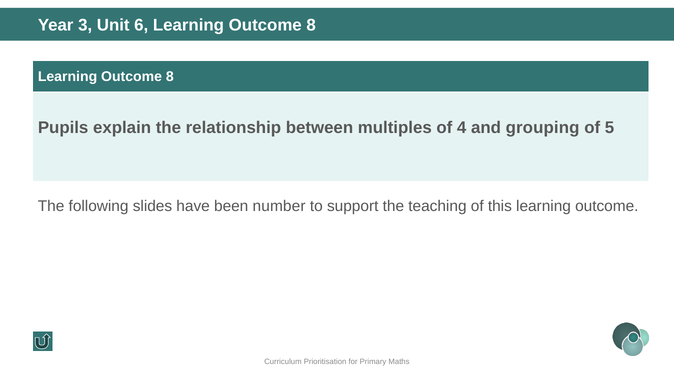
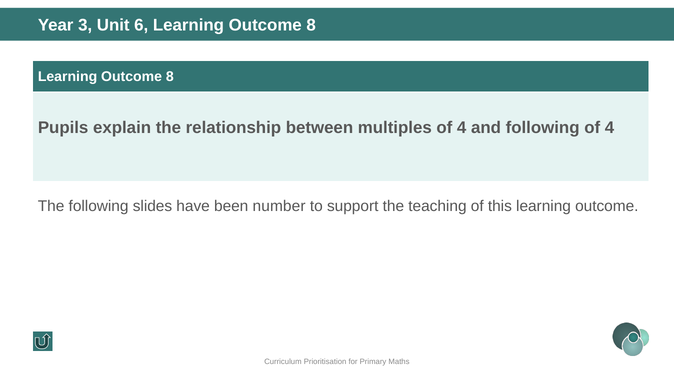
and grouping: grouping -> following (543, 128)
5: 5 -> 4 (610, 128)
